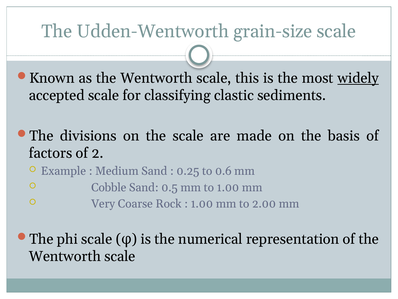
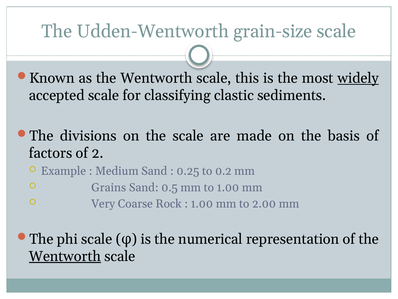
0.6: 0.6 -> 0.2 (223, 171)
Cobble: Cobble -> Grains (109, 187)
Wentworth underline: none -> present (65, 256)
